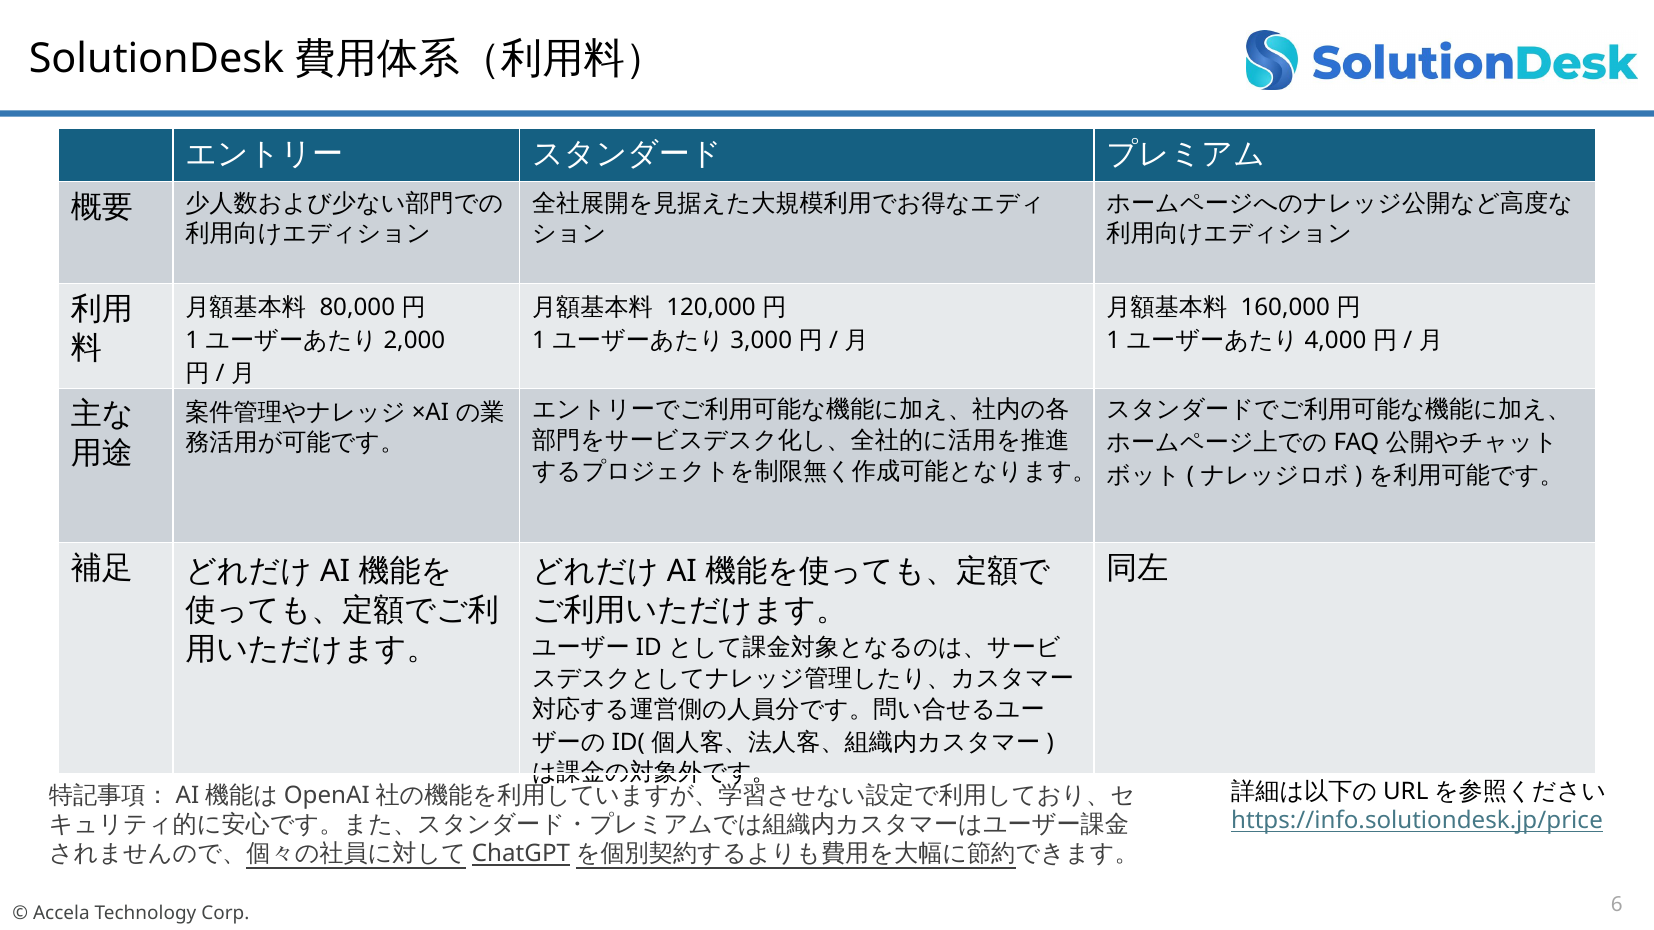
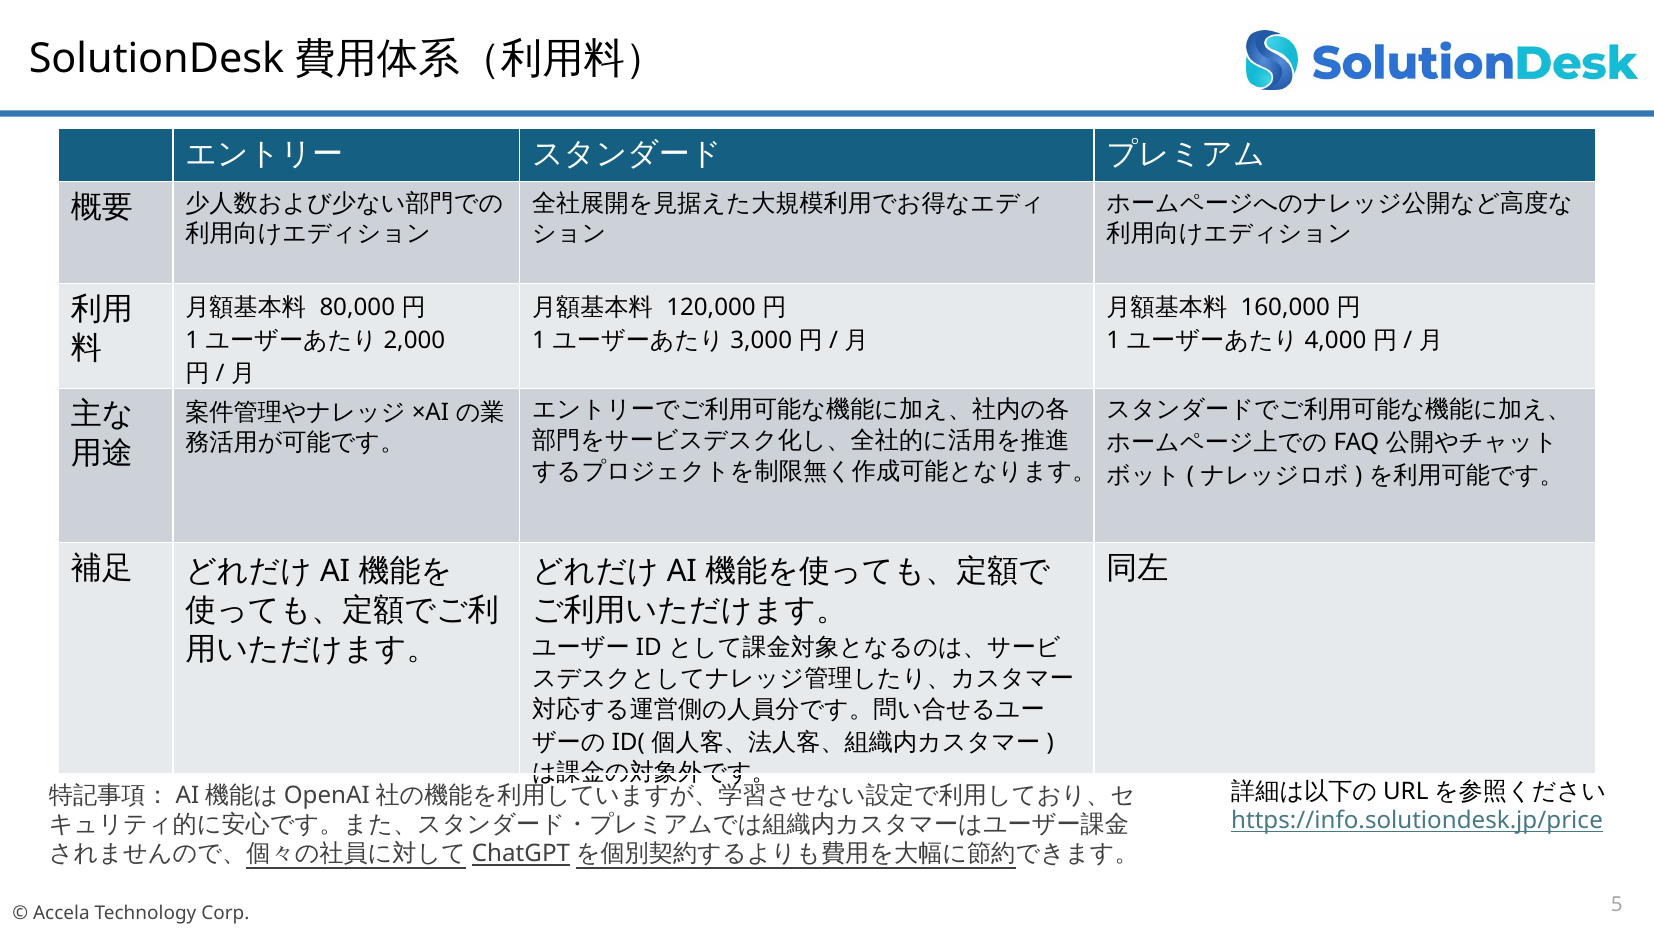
6: 6 -> 5 (1617, 905)
